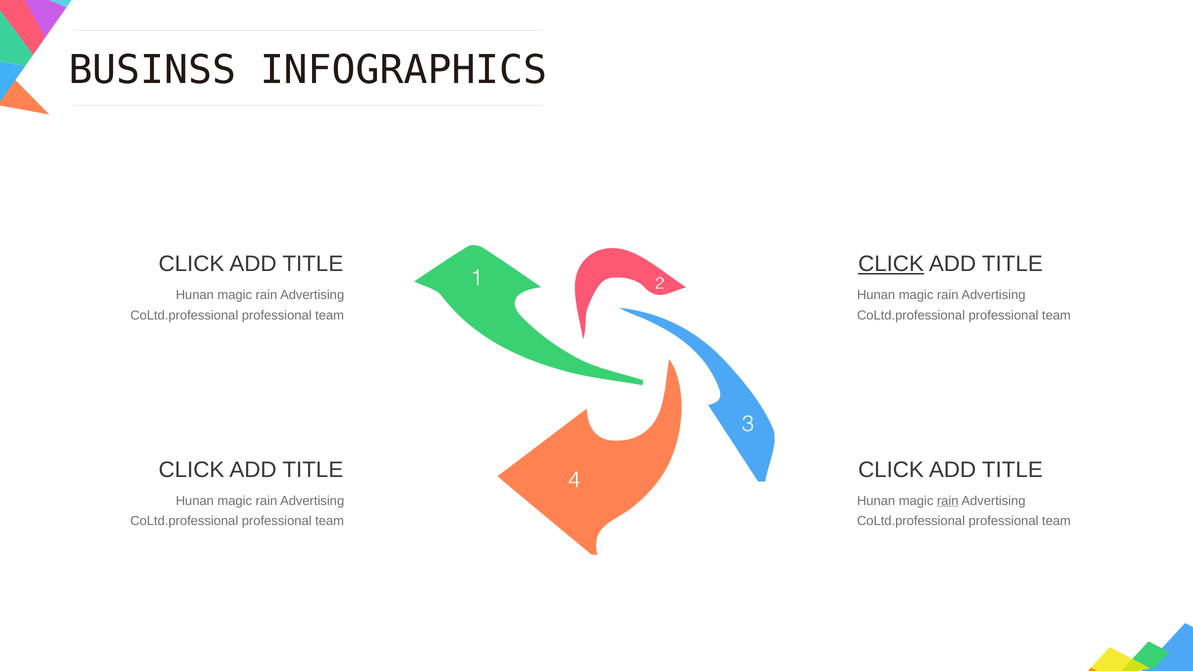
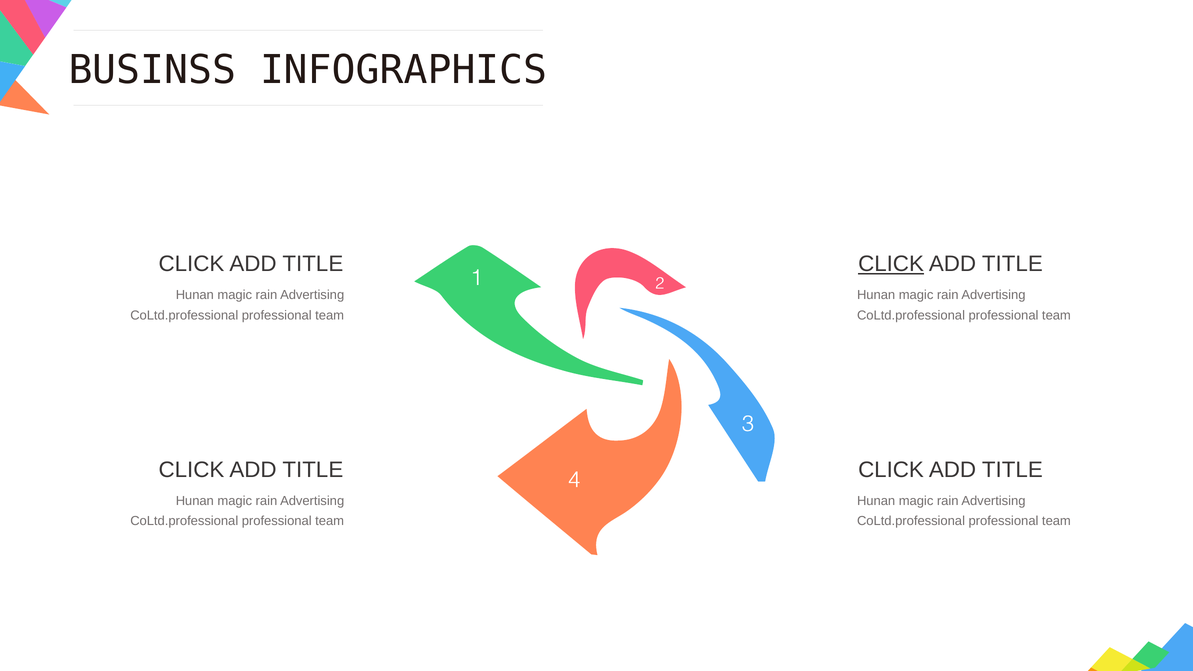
rain underline: present -> none (948, 501)
